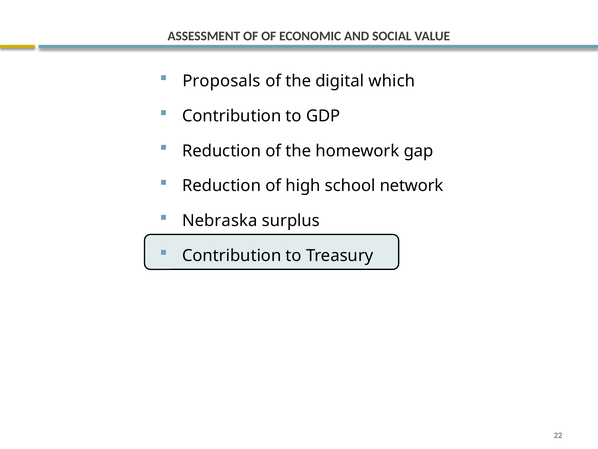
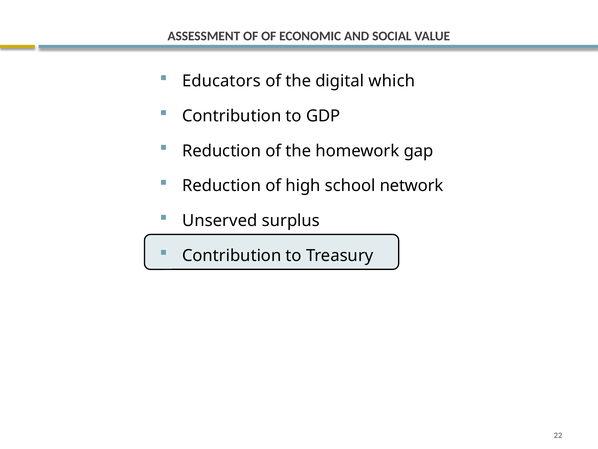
Proposals: Proposals -> Educators (221, 81)
Nebraska: Nebraska -> Unserved (220, 220)
